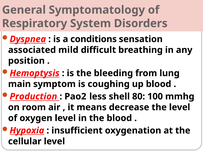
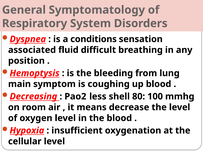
mild: mild -> fluid (68, 50)
Production: Production -> Decreasing (33, 97)
